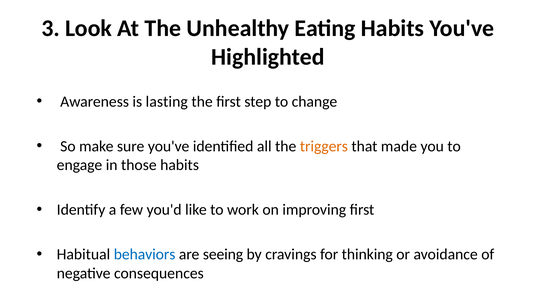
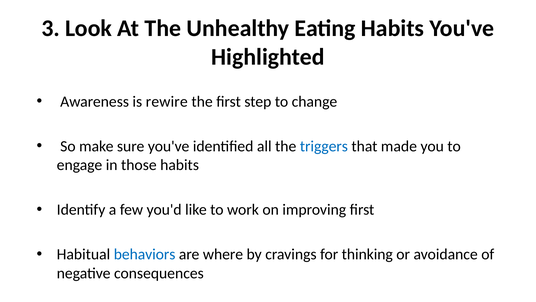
lasting: lasting -> rewire (167, 101)
triggers colour: orange -> blue (324, 146)
seeing: seeing -> where (223, 254)
